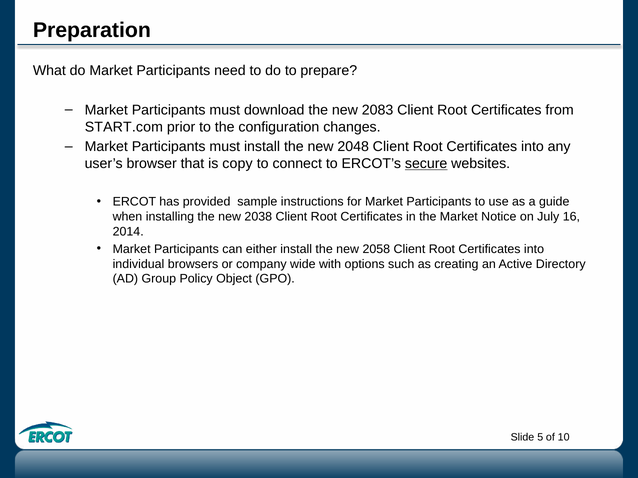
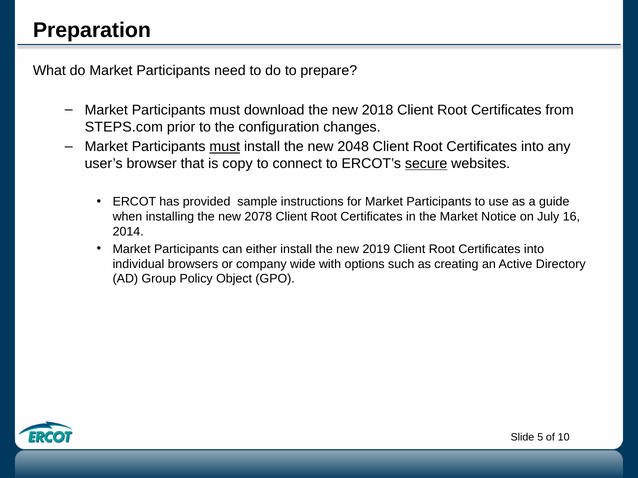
2083: 2083 -> 2018 (378, 110)
START.com: START.com -> STEPS.com (124, 127)
must underline: none -> present (225, 147)
2038: 2038 -> 2078 (258, 217)
2058: 2058 -> 2019 (376, 249)
